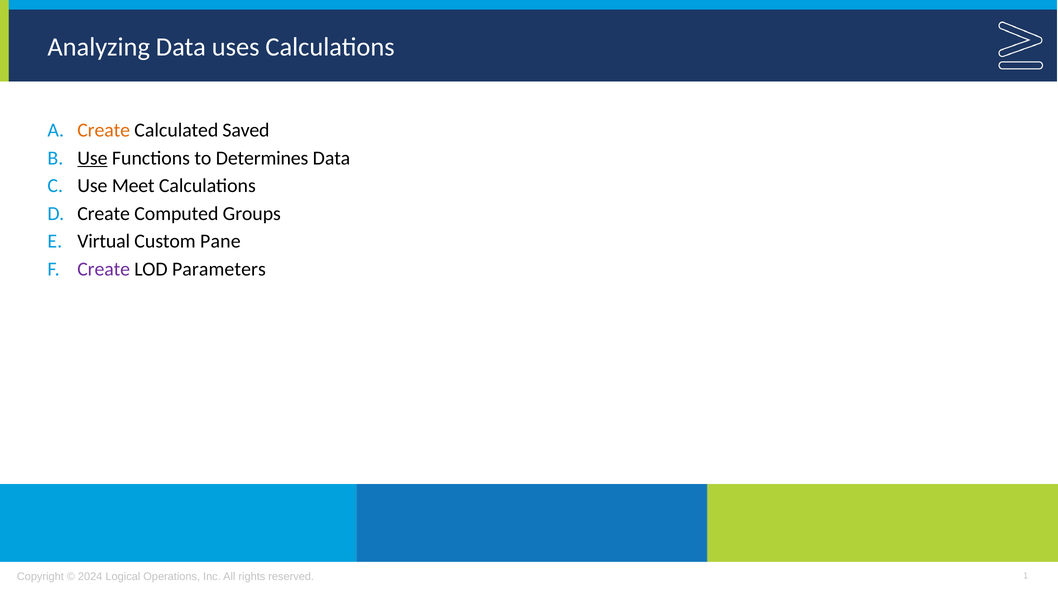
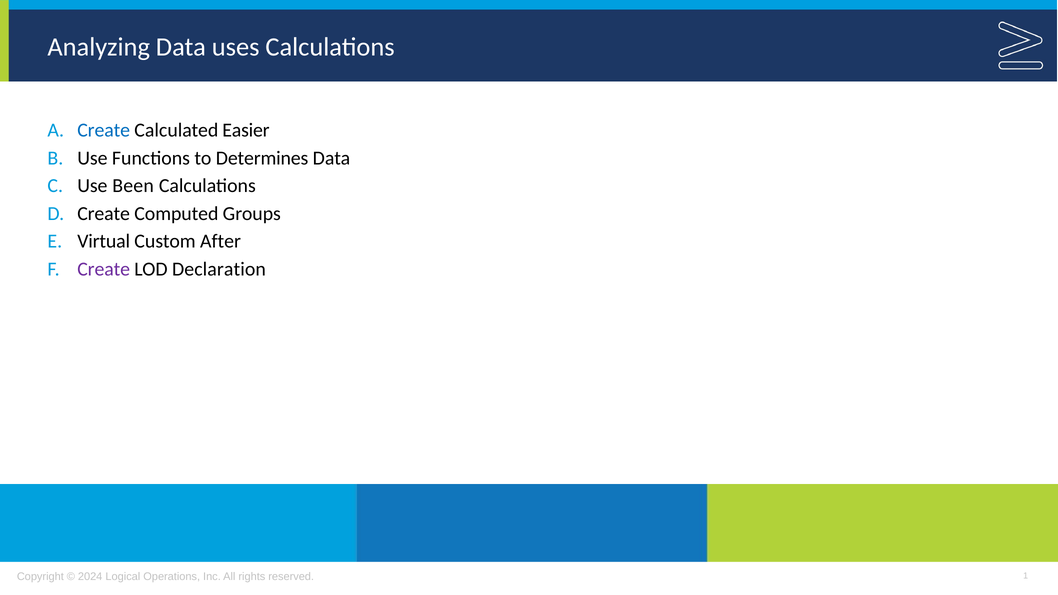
Create colour: orange -> blue (104, 130)
Saved: Saved -> Easier (246, 130)
Use underline: present -> none (92, 158)
Meet: Meet -> Been (133, 186)
Pane: Pane -> After (221, 241)
Parameters: Parameters -> Declaration (219, 269)
